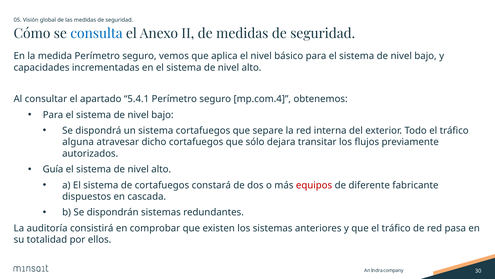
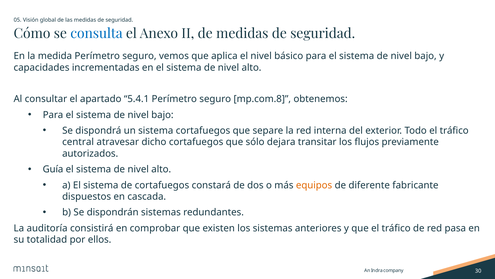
mp.com.4: mp.com.4 -> mp.com.8 (262, 99)
alguna: alguna -> central (78, 142)
equipos colour: red -> orange (314, 185)
